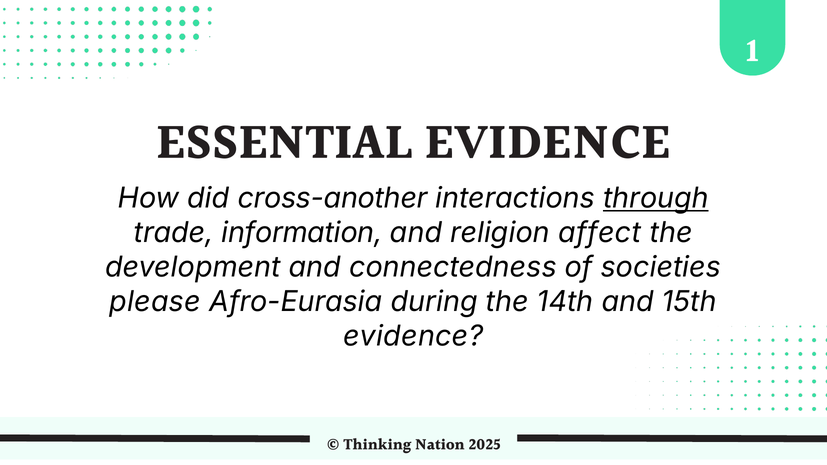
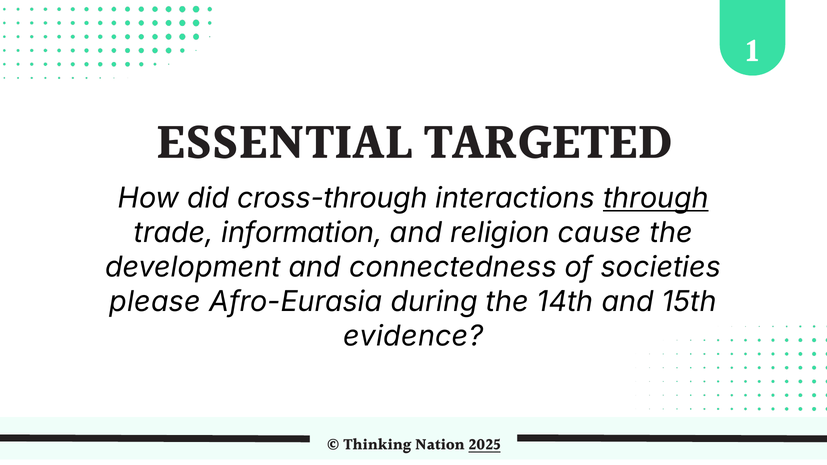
ESSENTIAL EVIDENCE: EVIDENCE -> TARGETED (548, 144)
cross-another: cross-another -> cross-through (333, 198)
affect: affect -> cause (600, 233)
2025 underline: none -> present (485, 445)
